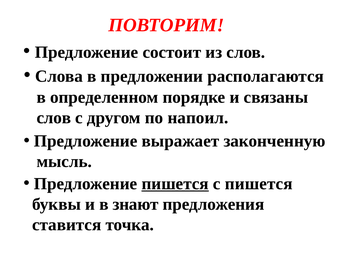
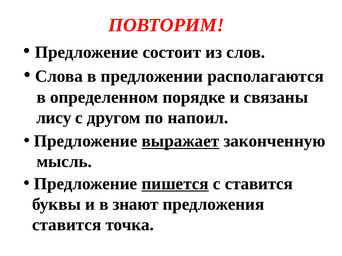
слов: слов -> лису (54, 118)
выражает underline: none -> present (180, 141)
с пишется: пишется -> ставится (259, 184)
